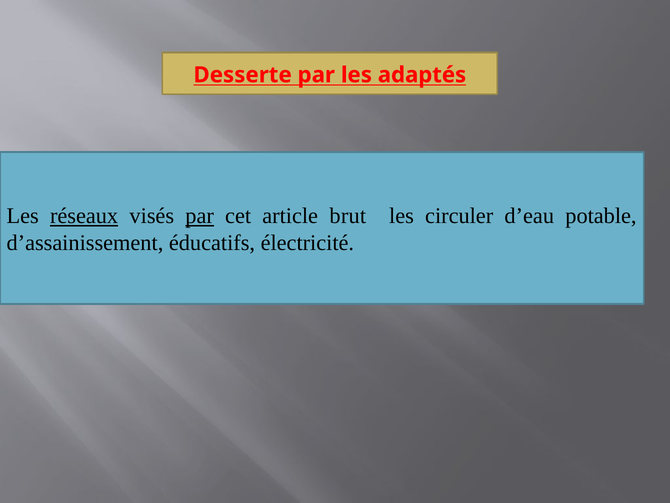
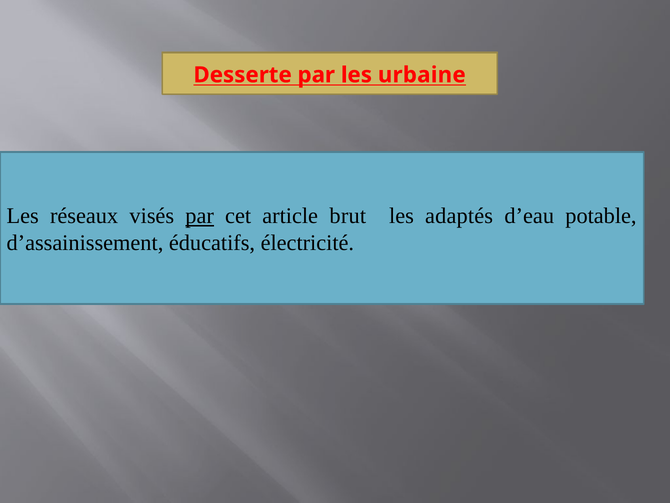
adaptés: adaptés -> urbaine (422, 75)
réseaux underline: present -> none (84, 216)
circuler: circuler -> adaptés (459, 216)
